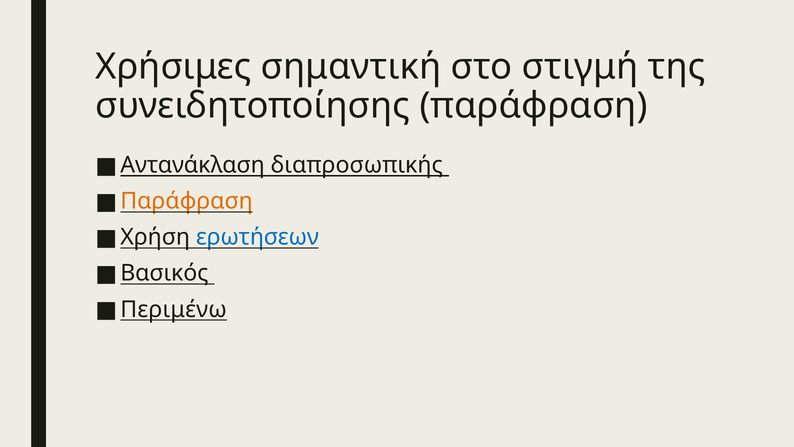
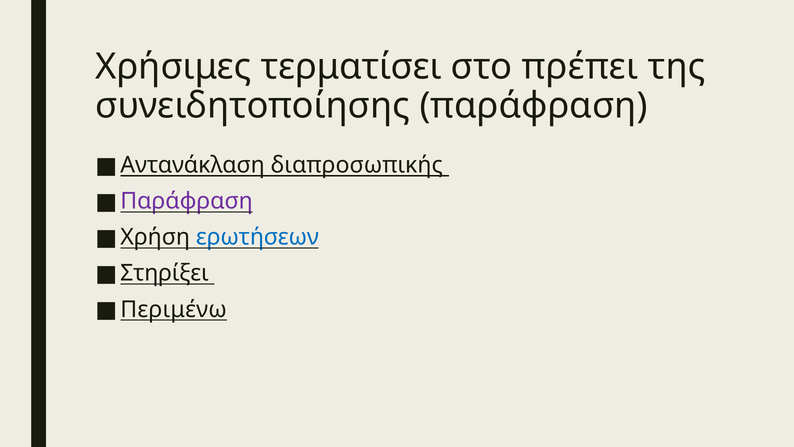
σημαντική: σημαντική -> τερματίσει (351, 67)
στιγμή: στιγμή -> πρέπει (580, 67)
Παράφραση colour: orange -> purple (187, 201)
Βασικός: Βασικός -> Στηρίξει (164, 273)
